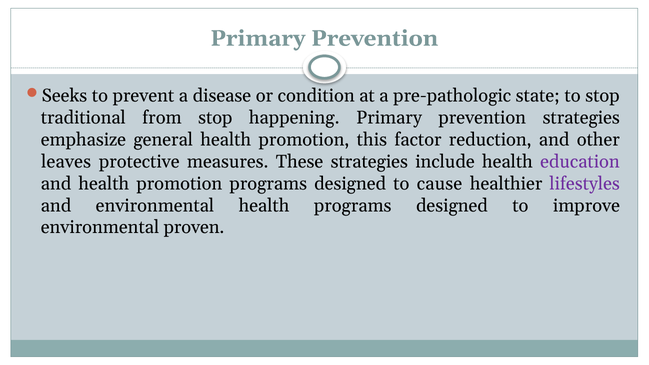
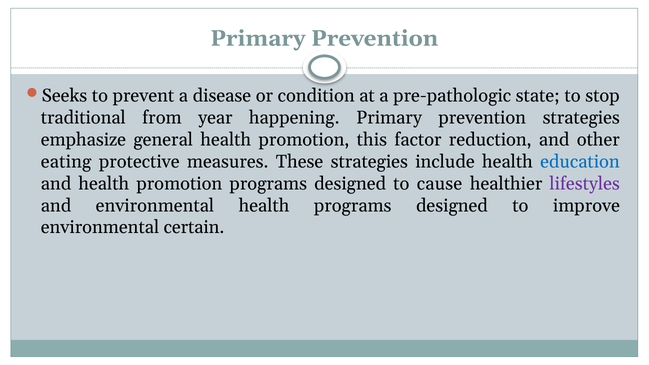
from stop: stop -> year (215, 118)
leaves: leaves -> eating (66, 162)
education colour: purple -> blue (580, 162)
proven: proven -> certain (194, 227)
